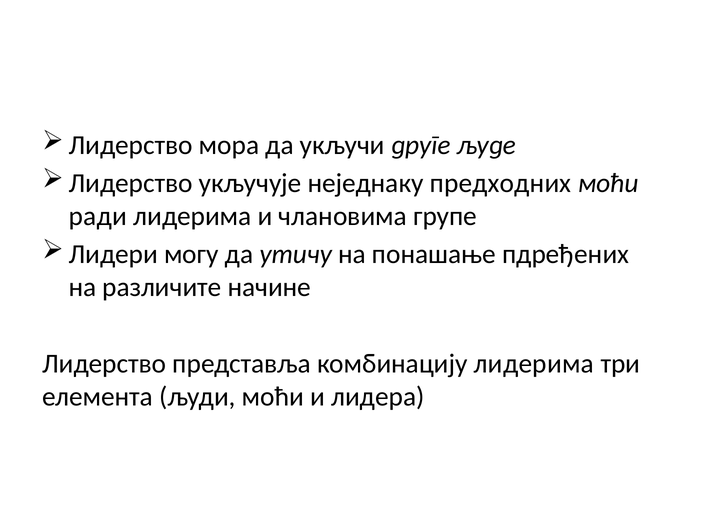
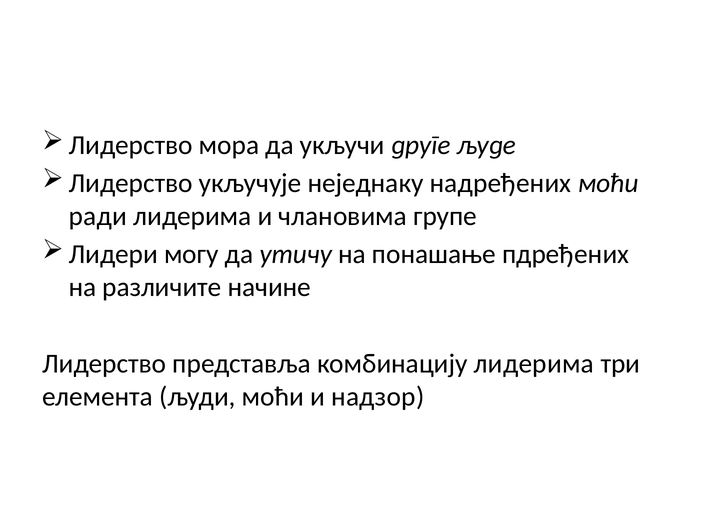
предходних: предходних -> надређених (501, 183)
лидера: лидера -> надзор (378, 396)
